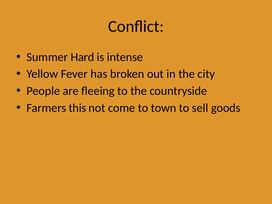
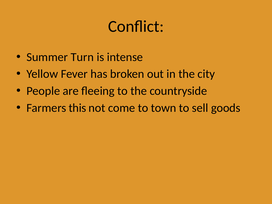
Hard: Hard -> Turn (82, 57)
